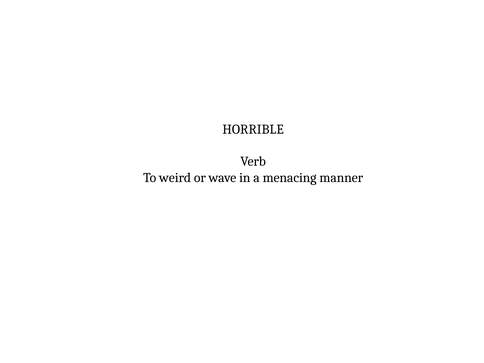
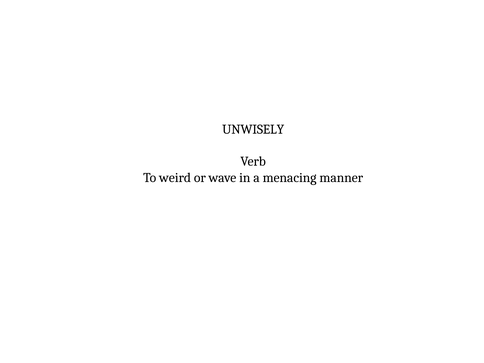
HORRIBLE: HORRIBLE -> UNWISELY (253, 129)
